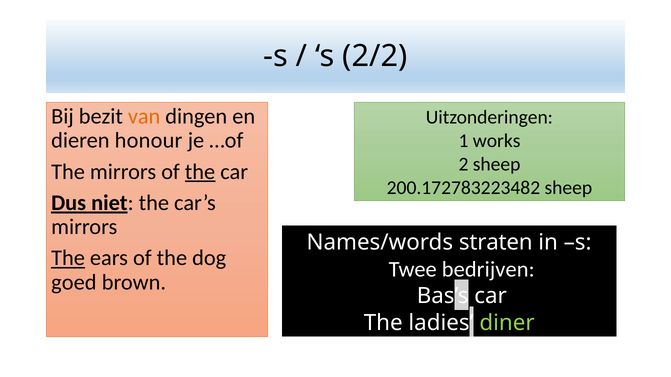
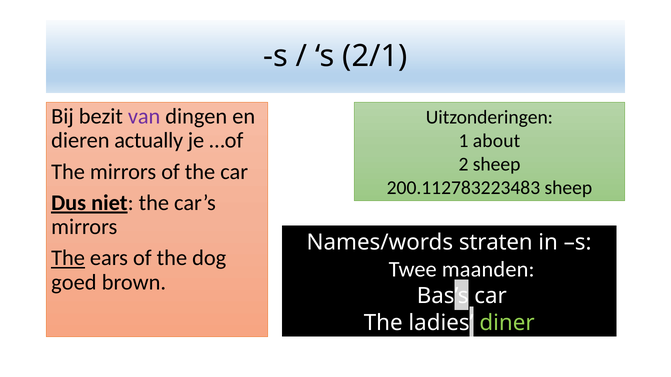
2/2: 2/2 -> 2/1 (375, 56)
van colour: orange -> purple (144, 117)
honour: honour -> actually (149, 141)
works: works -> about (497, 141)
the underline: present -> none (200, 172)
200.172783223482: 200.172783223482 -> 200.112783223483 (463, 188)
bedrijven: bedrijven -> maanden (488, 269)
